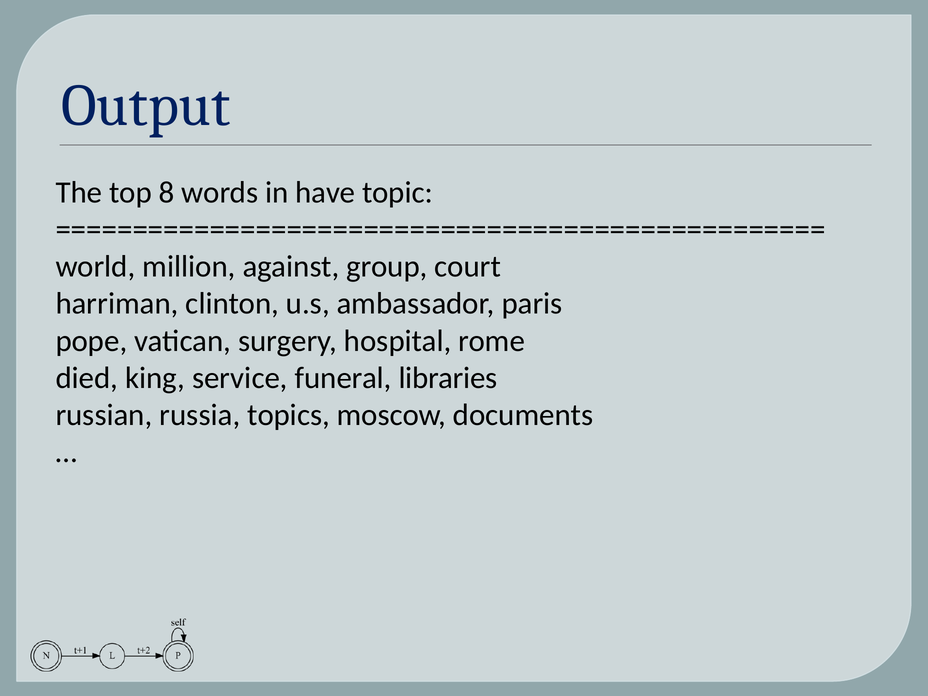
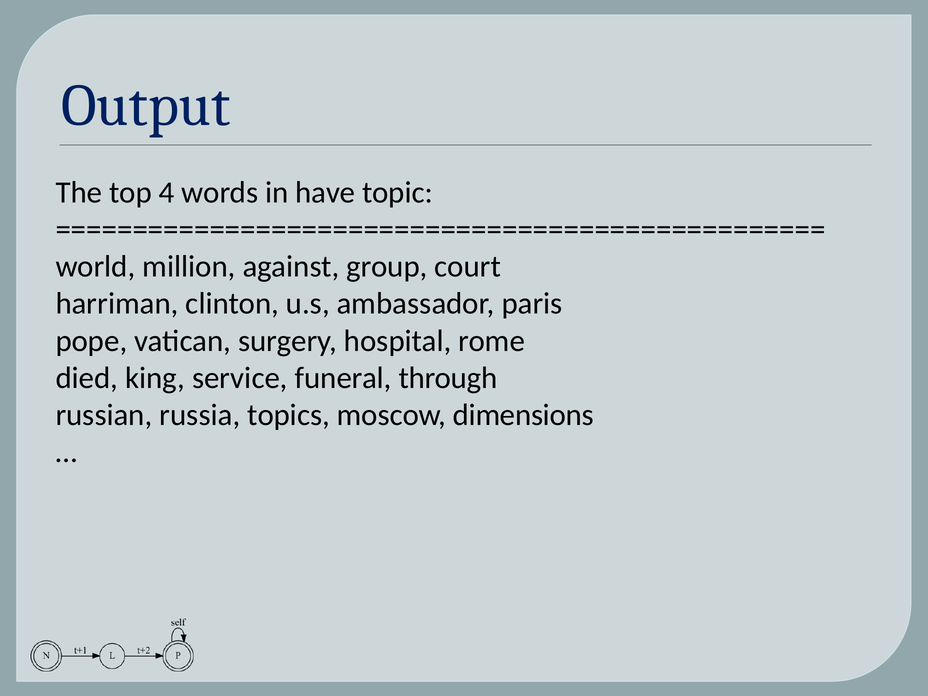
8: 8 -> 4 (167, 192)
libraries: libraries -> through (448, 378)
documents: documents -> dimensions (523, 415)
